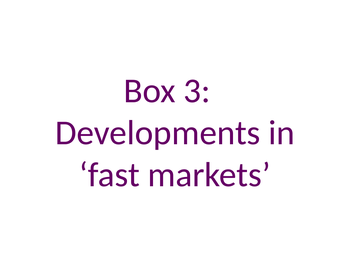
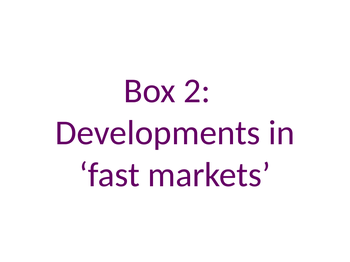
3: 3 -> 2 (197, 91)
